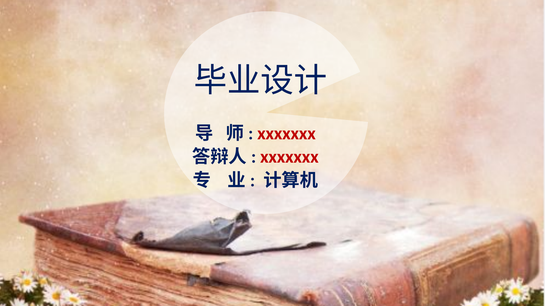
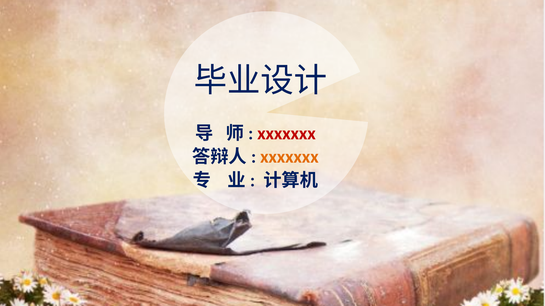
xxxxxxx colour: red -> orange (289, 157)
